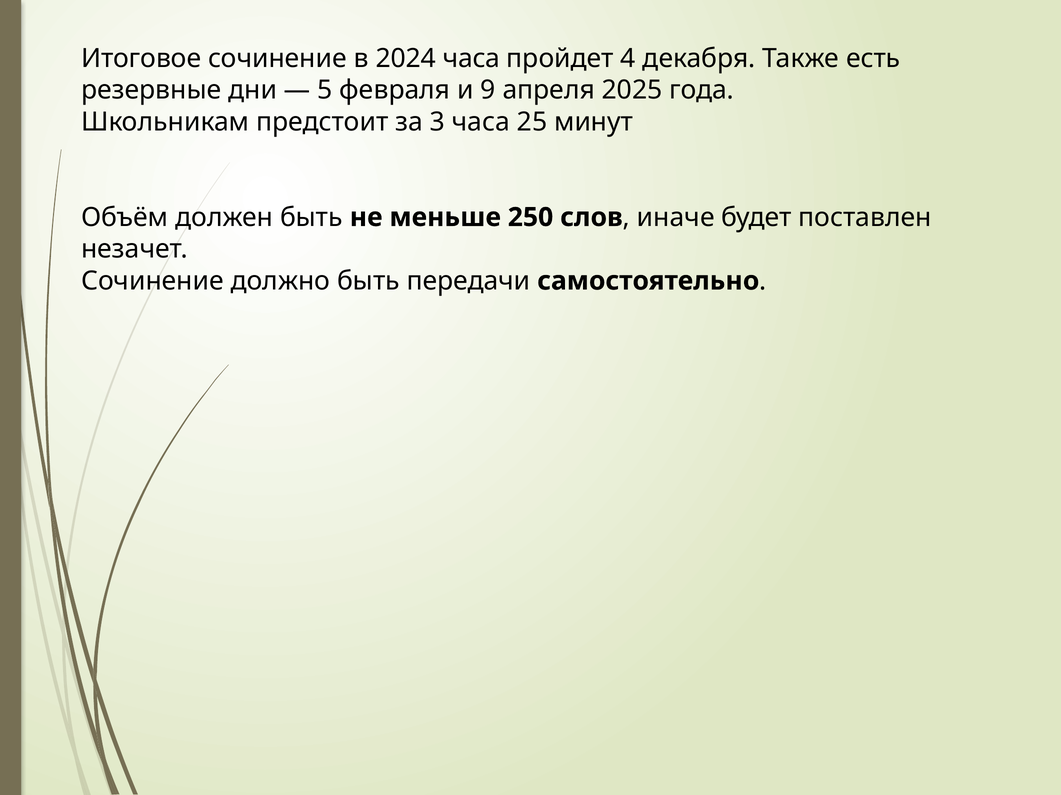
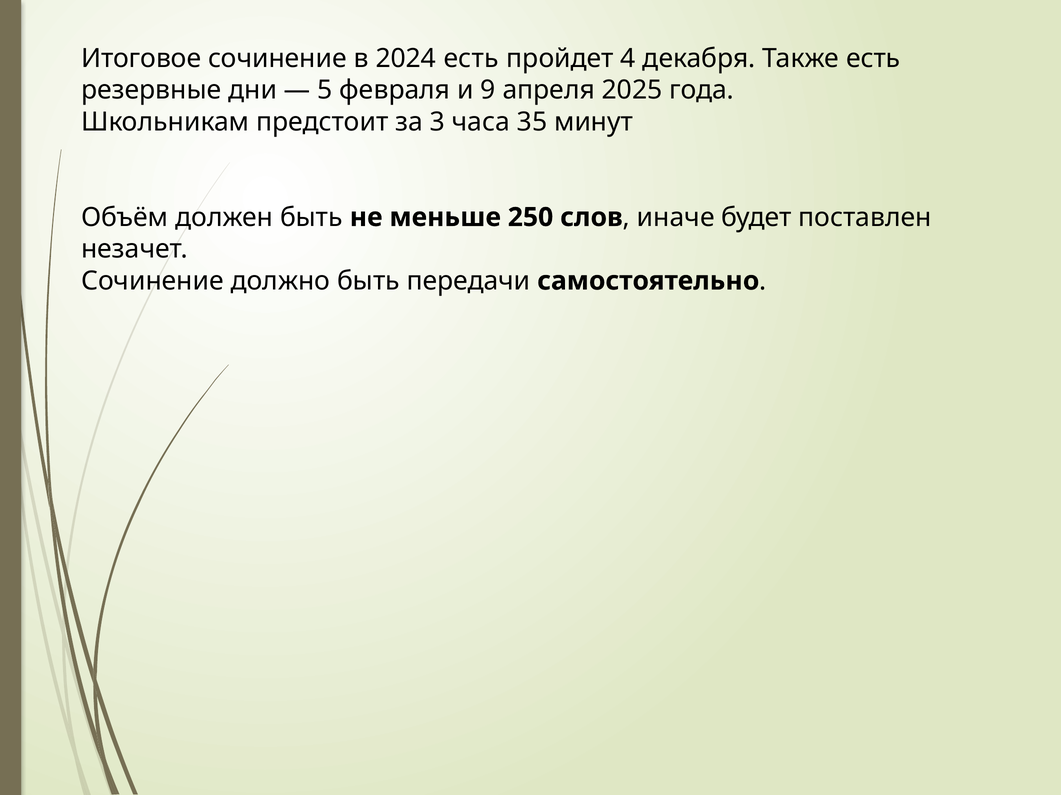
2024 часа: часа -> есть (471, 58)
25: 25 -> 35 (532, 122)
